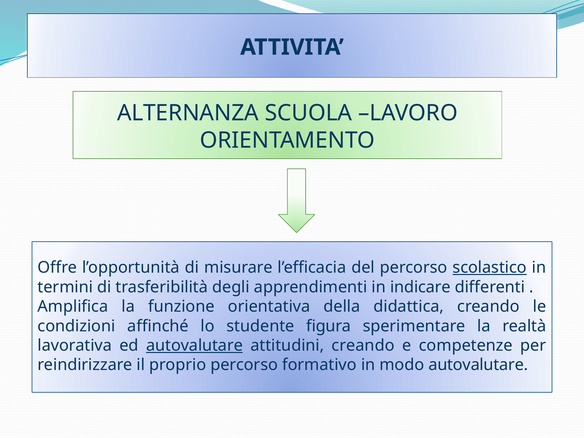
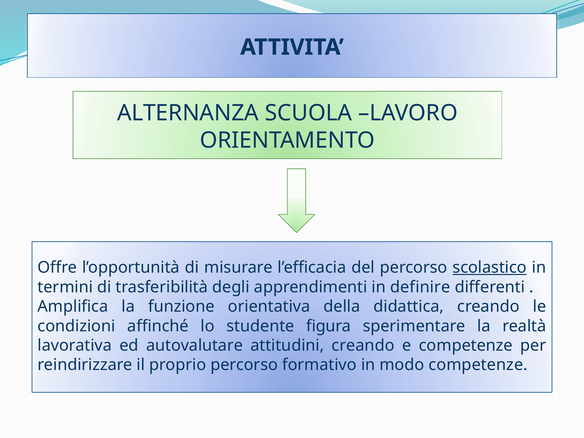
indicare: indicare -> definire (420, 287)
autovalutare underline: present -> none (195, 345)
modo autovalutare: autovalutare -> competenze (478, 365)
